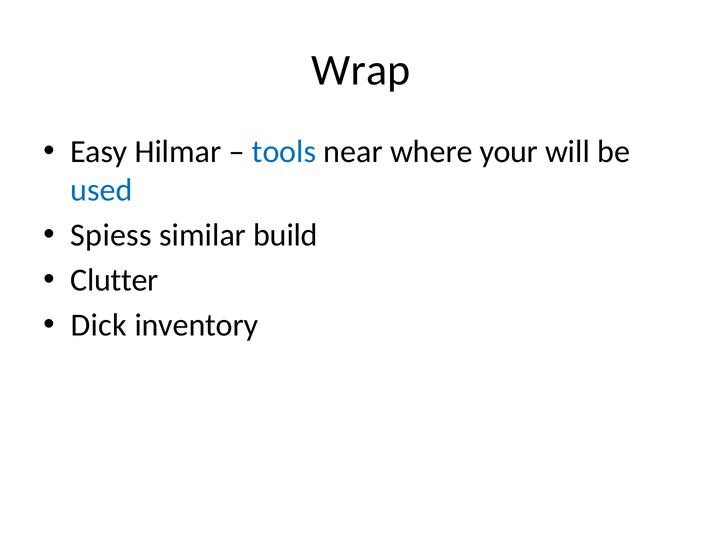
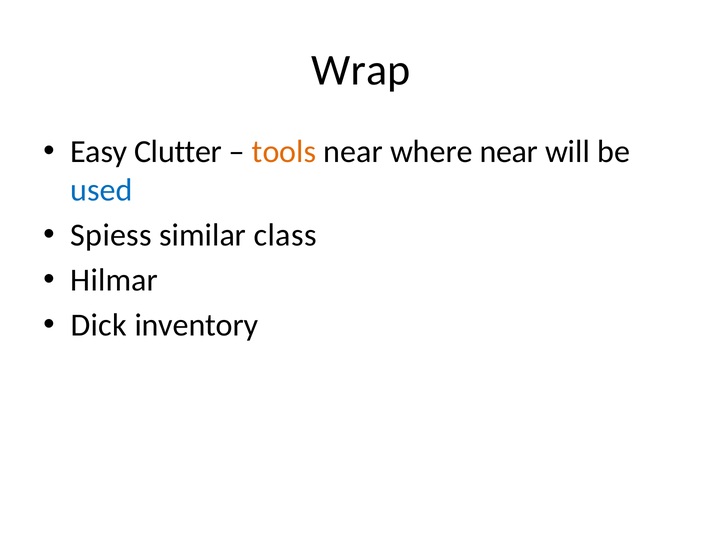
Hilmar: Hilmar -> Clutter (178, 151)
tools colour: blue -> orange (284, 151)
where your: your -> near (509, 151)
build: build -> class (285, 235)
Clutter: Clutter -> Hilmar (114, 280)
